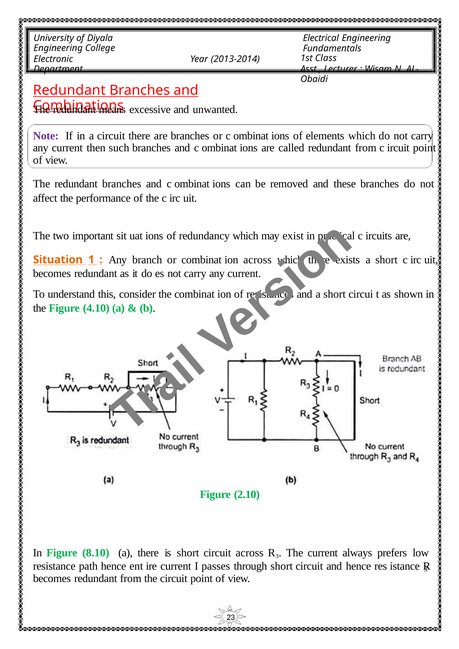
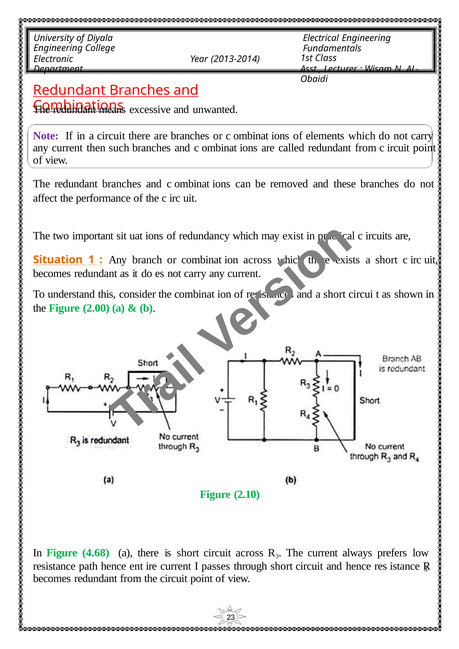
4.10: 4.10 -> 2.00 (96, 308)
8.10: 8.10 -> 4.68 (96, 553)
